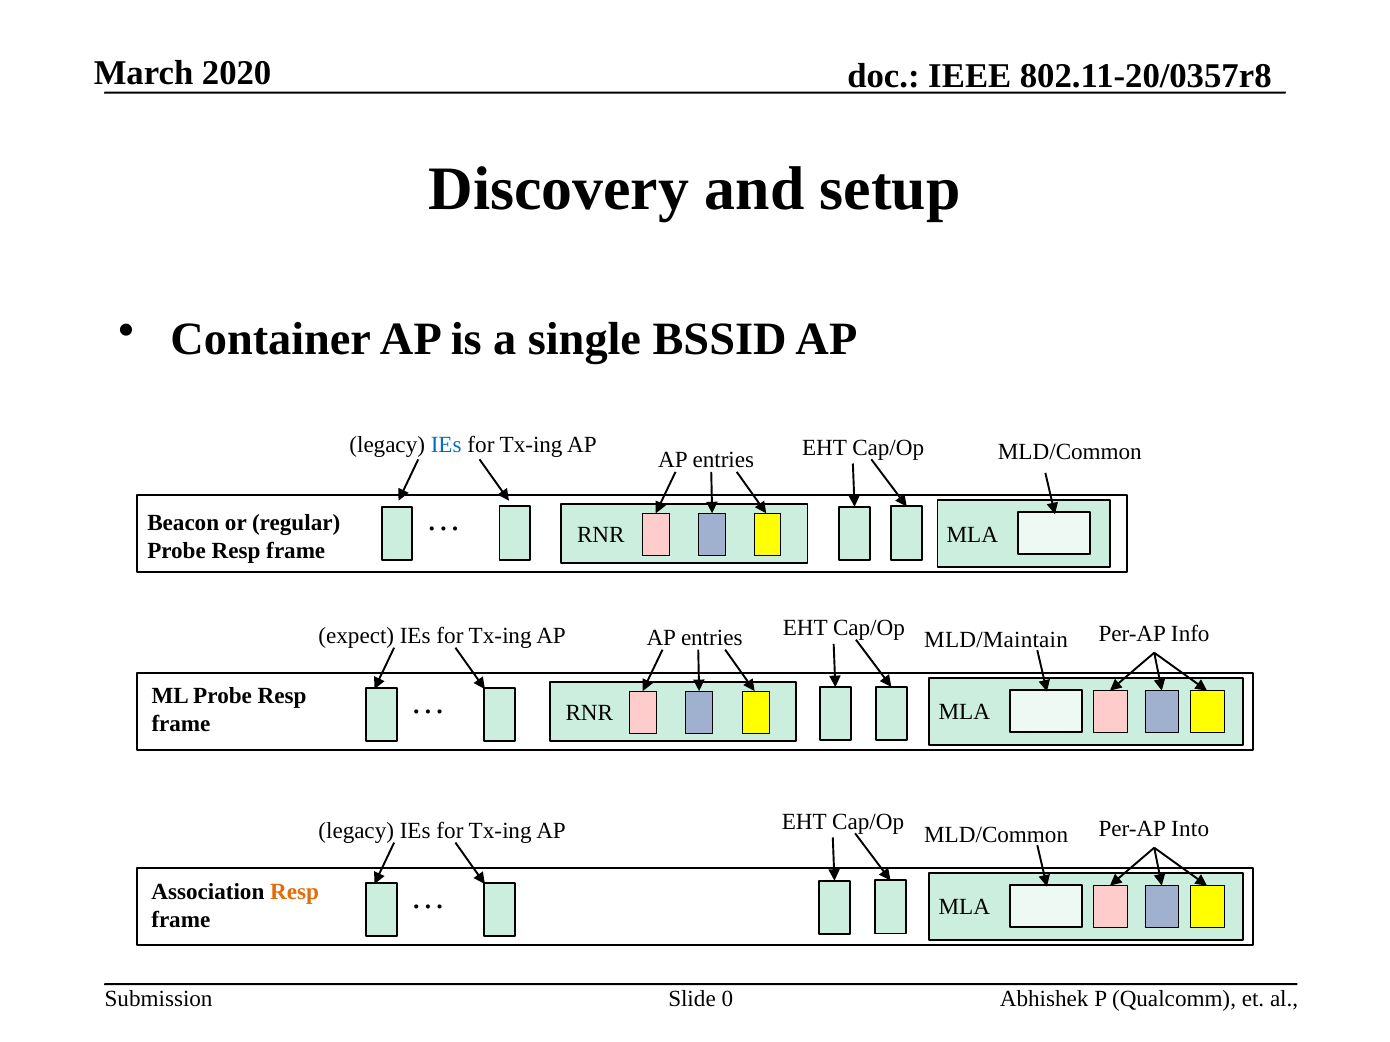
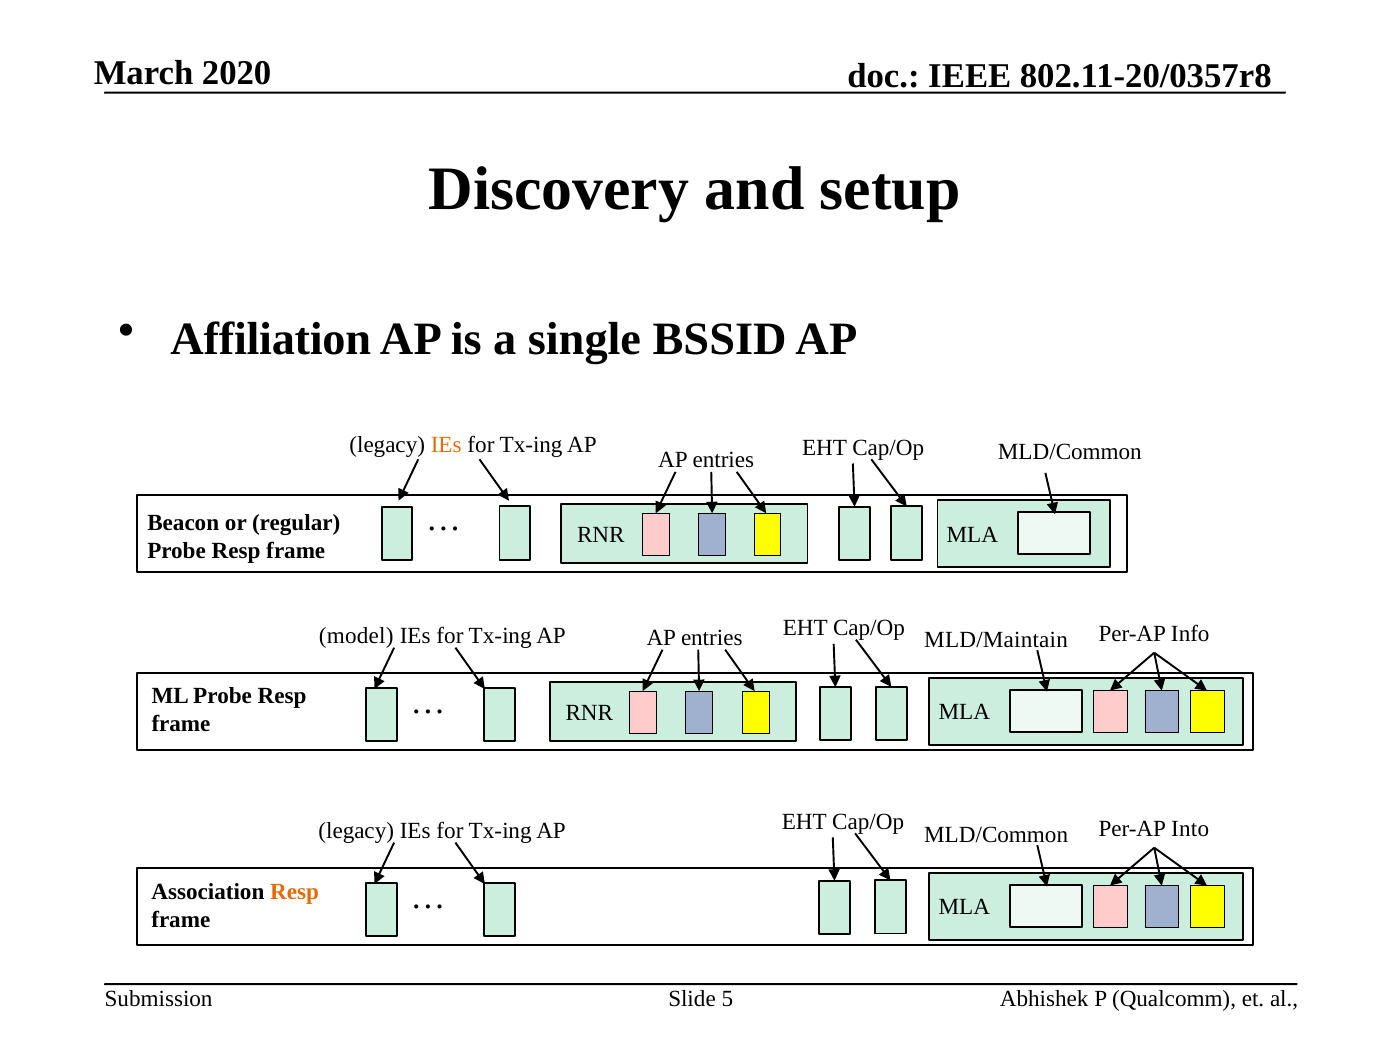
Container: Container -> Affiliation (271, 339)
IEs colour: blue -> orange (446, 445)
expect: expect -> model (356, 637)
0: 0 -> 5 (727, 1000)
